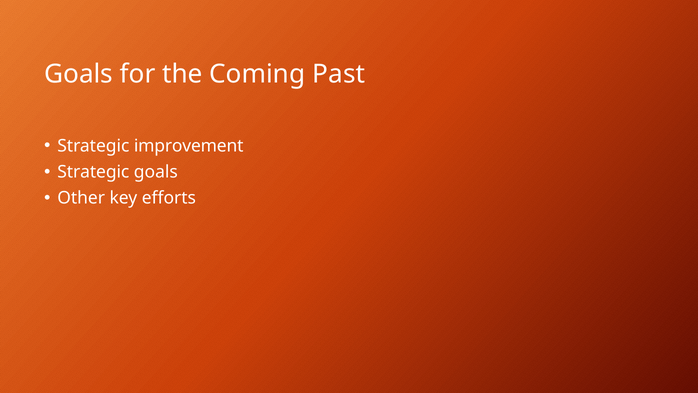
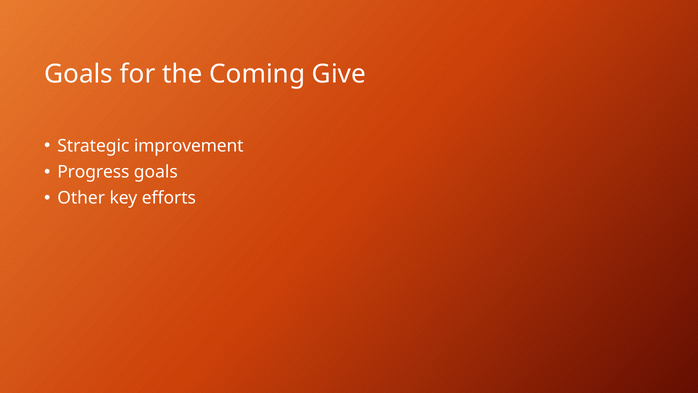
Past: Past -> Give (339, 74)
Strategic: Strategic -> Progress (93, 172)
